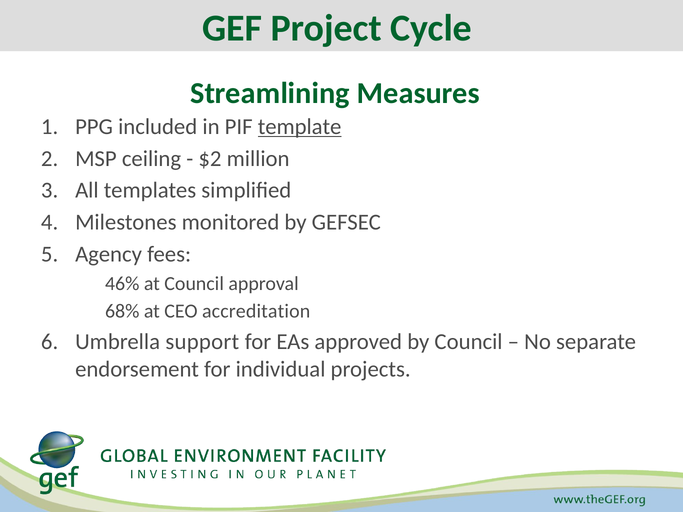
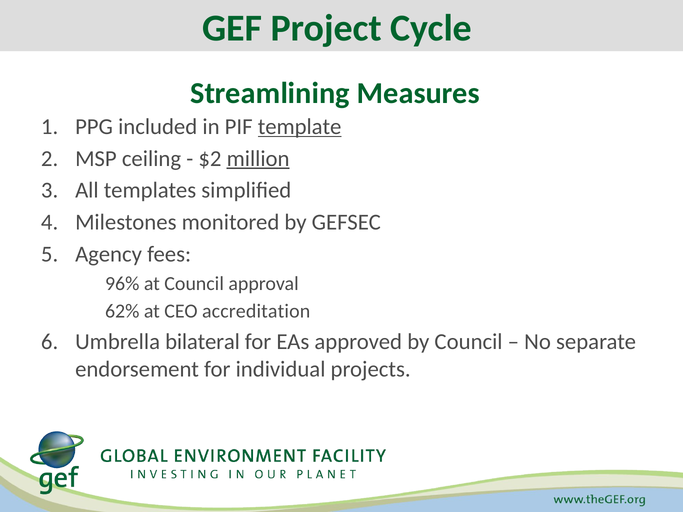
million underline: none -> present (258, 159)
46%: 46% -> 96% (122, 284)
68%: 68% -> 62% (122, 312)
support: support -> bilateral (203, 342)
